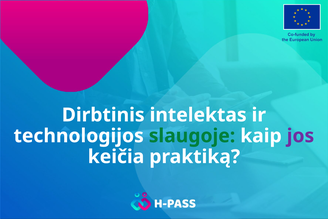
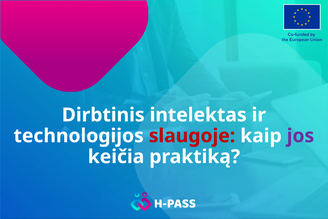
slaugoje colour: green -> red (192, 136)
